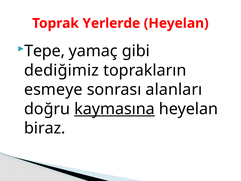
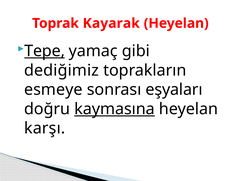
Yerlerde: Yerlerde -> Kayarak (111, 23)
Tepe underline: none -> present (45, 51)
alanları: alanları -> eşyaları (174, 90)
biraz: biraz -> karşı (45, 128)
